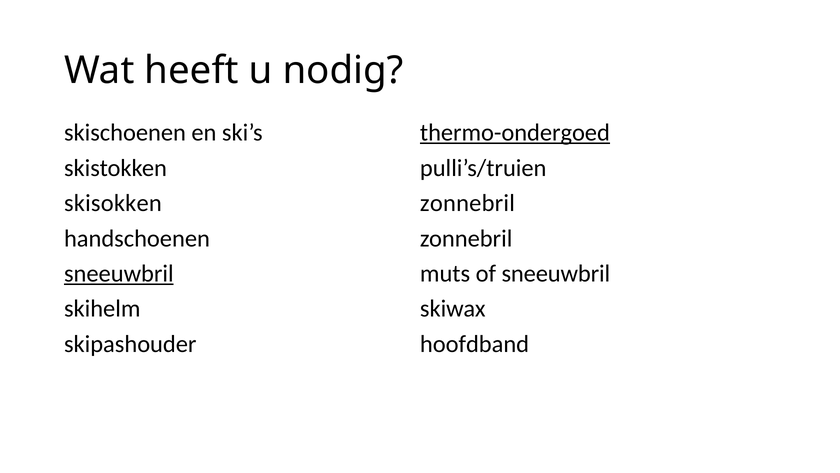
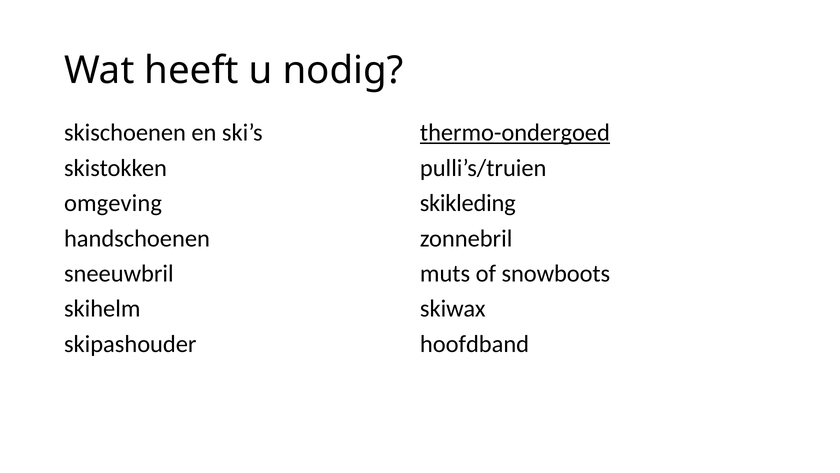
skisokken: skisokken -> omgeving (113, 203)
zonnebril: zonnebril -> skikleding (468, 203)
sneeuwbril underline: present -> none (119, 273)
of sneeuwbril: sneeuwbril -> snowboots (556, 273)
